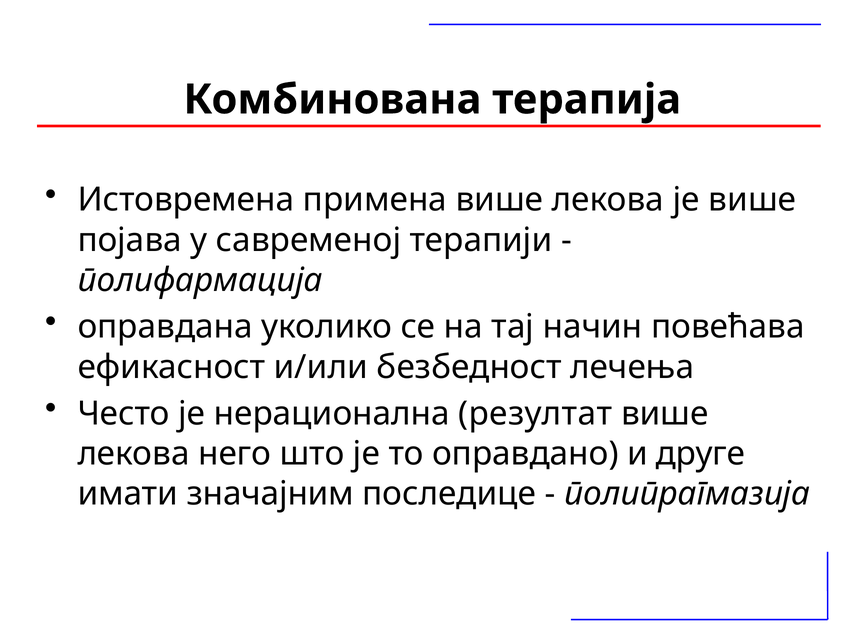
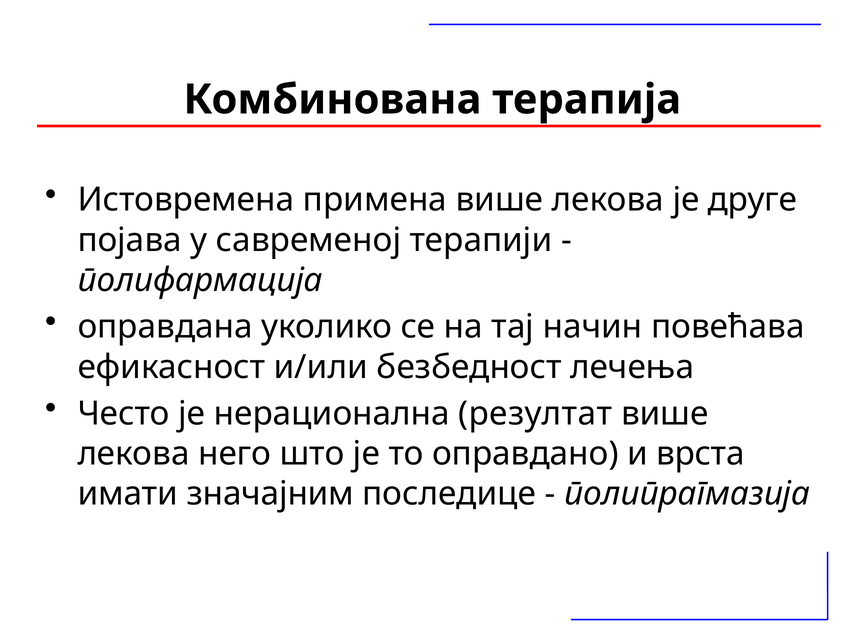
је више: више -> друге (753, 200)
друге: друге -> врста (701, 454)
